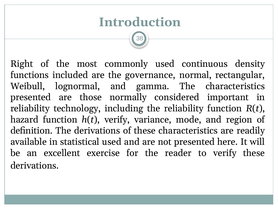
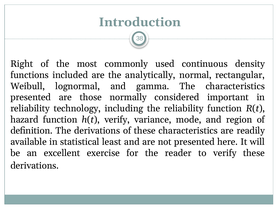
governance: governance -> analytically (150, 75)
statistical used: used -> least (112, 142)
